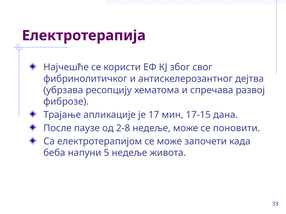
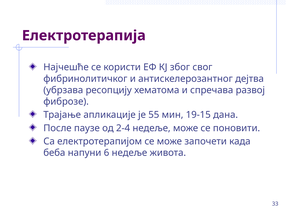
17: 17 -> 55 (154, 115)
17-15: 17-15 -> 19-15 (198, 115)
2-8: 2-8 -> 2-4 (123, 128)
5: 5 -> 6 (107, 153)
